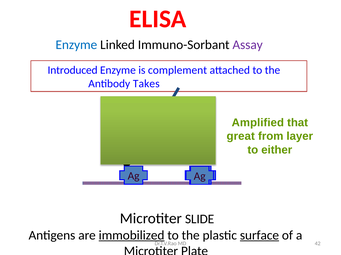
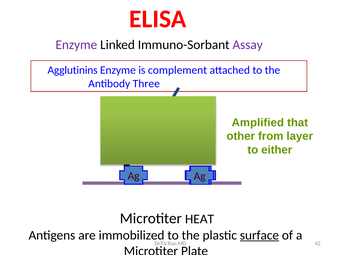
Enzyme colour: blue -> purple (76, 45)
Introduced: Introduced -> Agglutinins (73, 70)
Takes: Takes -> Three (146, 84)
great: great -> other (241, 137)
SLIDE: SLIDE -> HEAT (200, 220)
immobilized underline: present -> none (132, 236)
